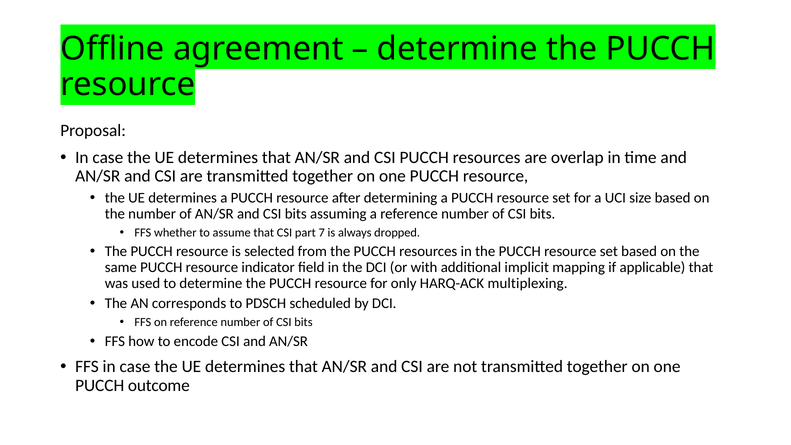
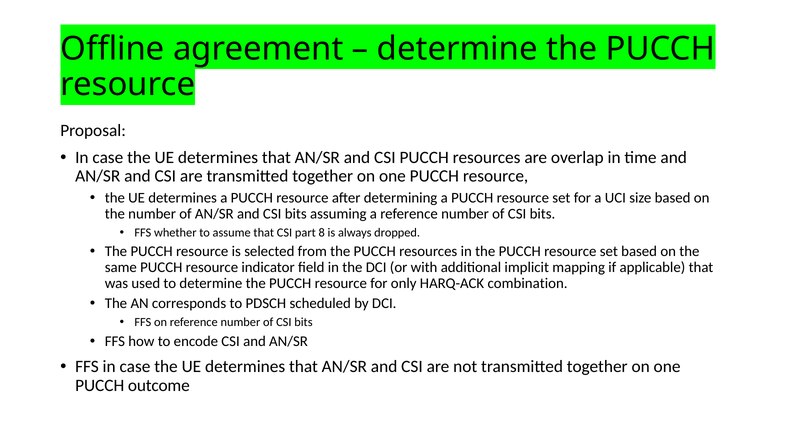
7: 7 -> 8 (322, 233)
multiplexing: multiplexing -> combination (528, 283)
